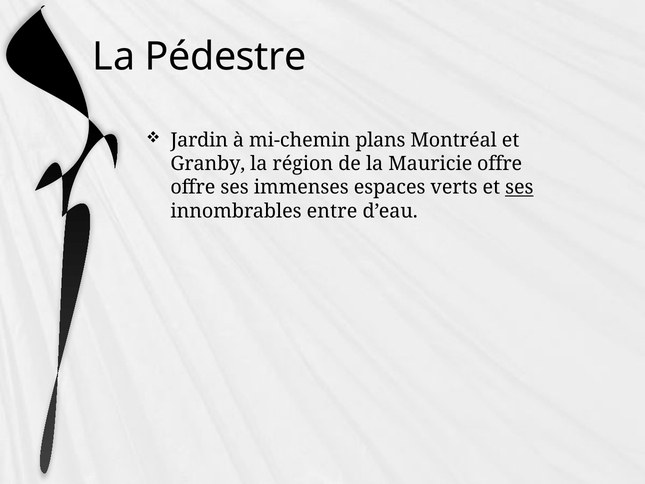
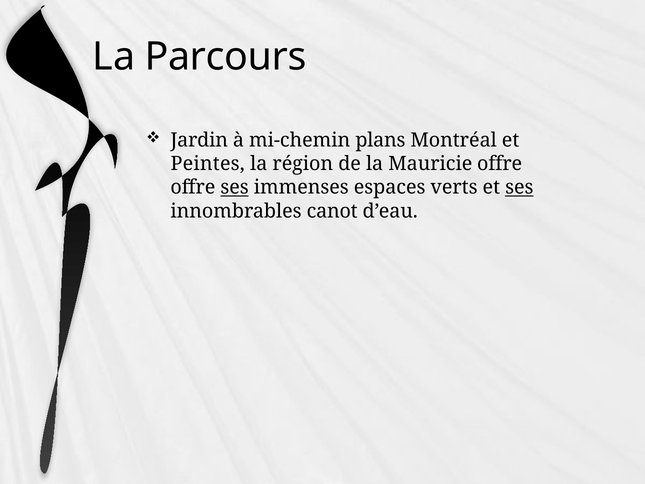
Pédestre: Pédestre -> Parcours (226, 56)
Granby: Granby -> Peintes (208, 164)
ses underline: none -> present (235, 187)
entre: entre -> canot (332, 211)
